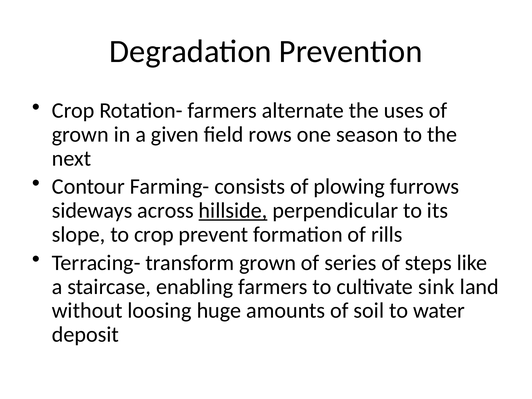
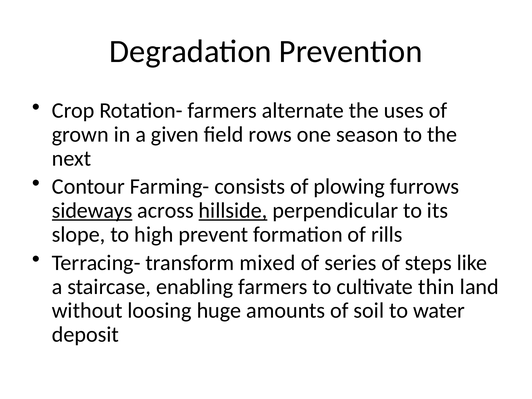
sideways underline: none -> present (92, 211)
to crop: crop -> high (154, 235)
transform grown: grown -> mixed (267, 263)
sink: sink -> thin (436, 287)
